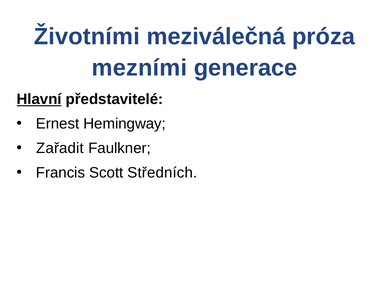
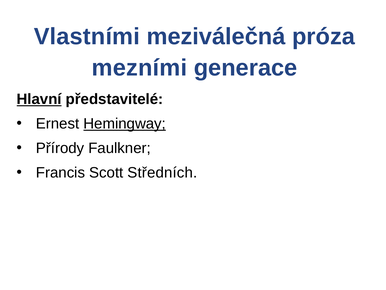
Životními: Životními -> Vlastními (87, 37)
Hemingway underline: none -> present (125, 124)
Zařadit: Zařadit -> Přírody (60, 148)
